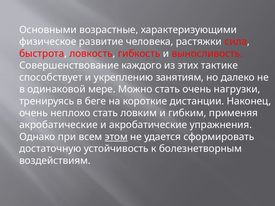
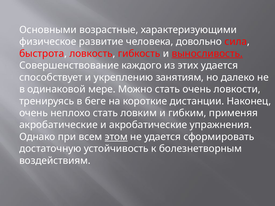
растяжки: растяжки -> довольно (199, 42)
выносливость underline: none -> present (207, 54)
этих тактике: тактике -> удается (219, 66)
нагрузки: нагрузки -> ловкости (237, 89)
